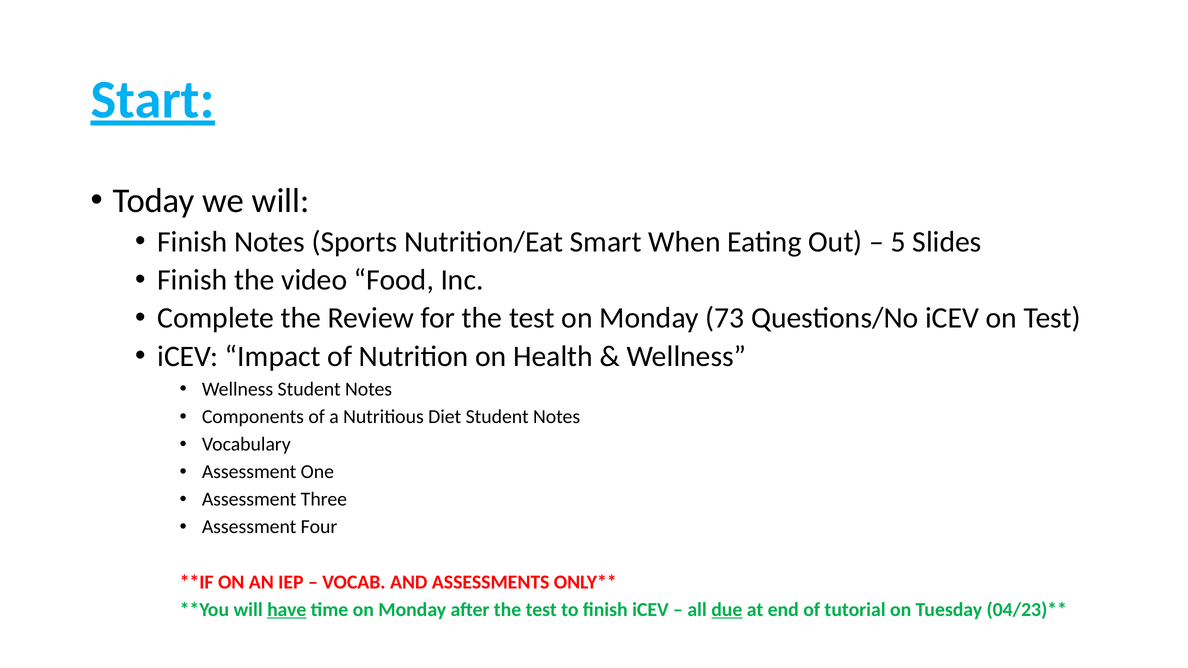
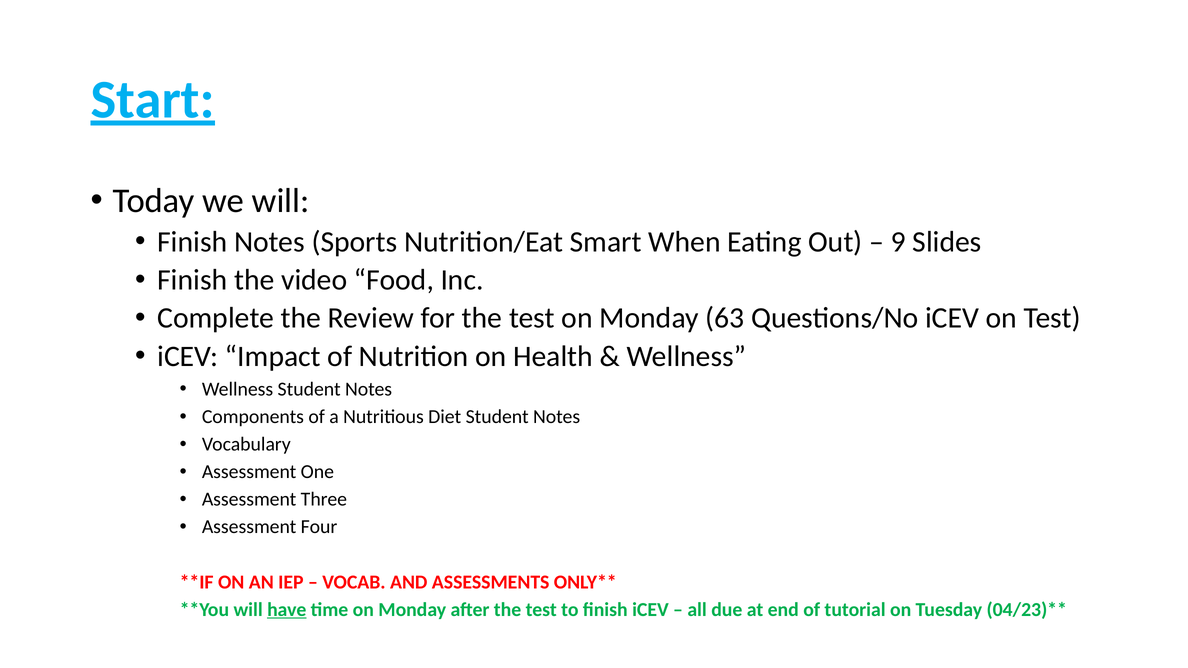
5: 5 -> 9 (898, 242)
73: 73 -> 63 (725, 318)
due underline: present -> none (727, 610)
